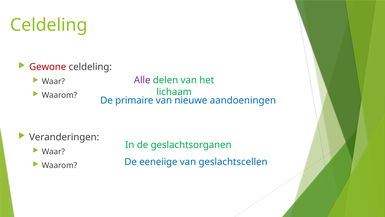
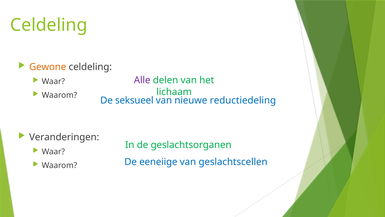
Gewone colour: red -> orange (48, 67)
primaire: primaire -> seksueel (134, 100)
aandoeningen: aandoeningen -> reductiedeling (243, 100)
